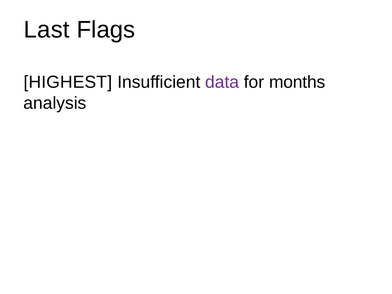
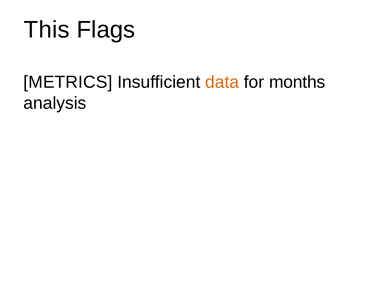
Last: Last -> This (47, 30)
HIGHEST: HIGHEST -> METRICS (68, 82)
data colour: purple -> orange (222, 82)
